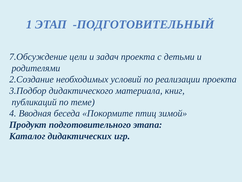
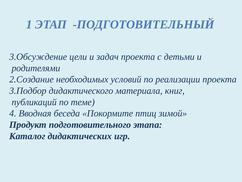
7.Обсуждение: 7.Обсуждение -> 3.Обсуждение (38, 57)
